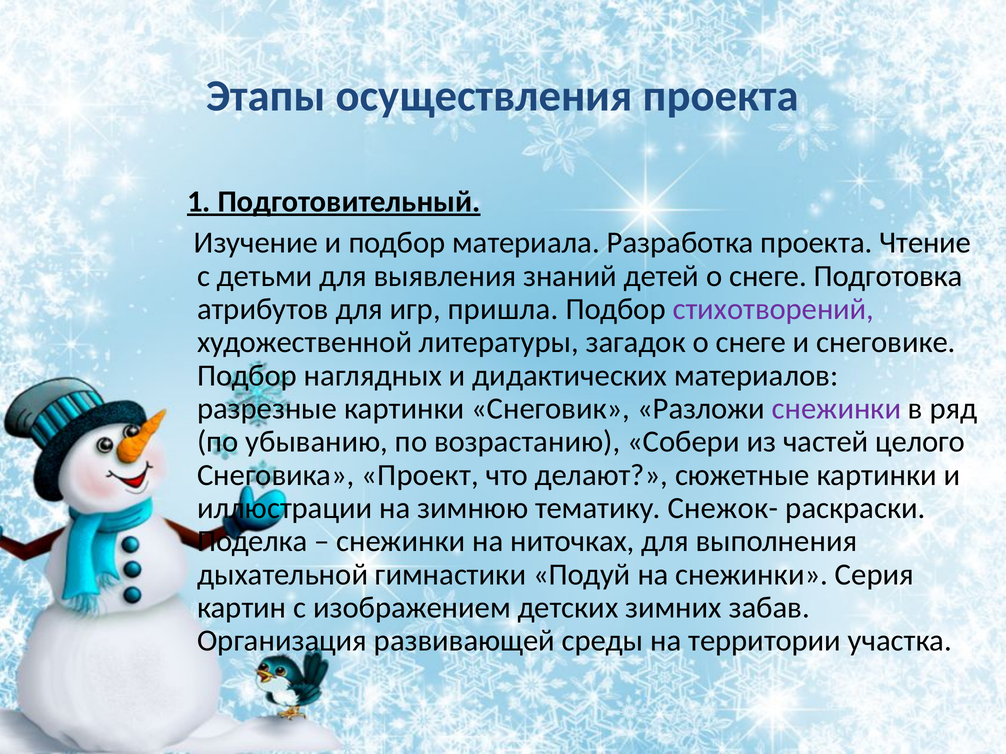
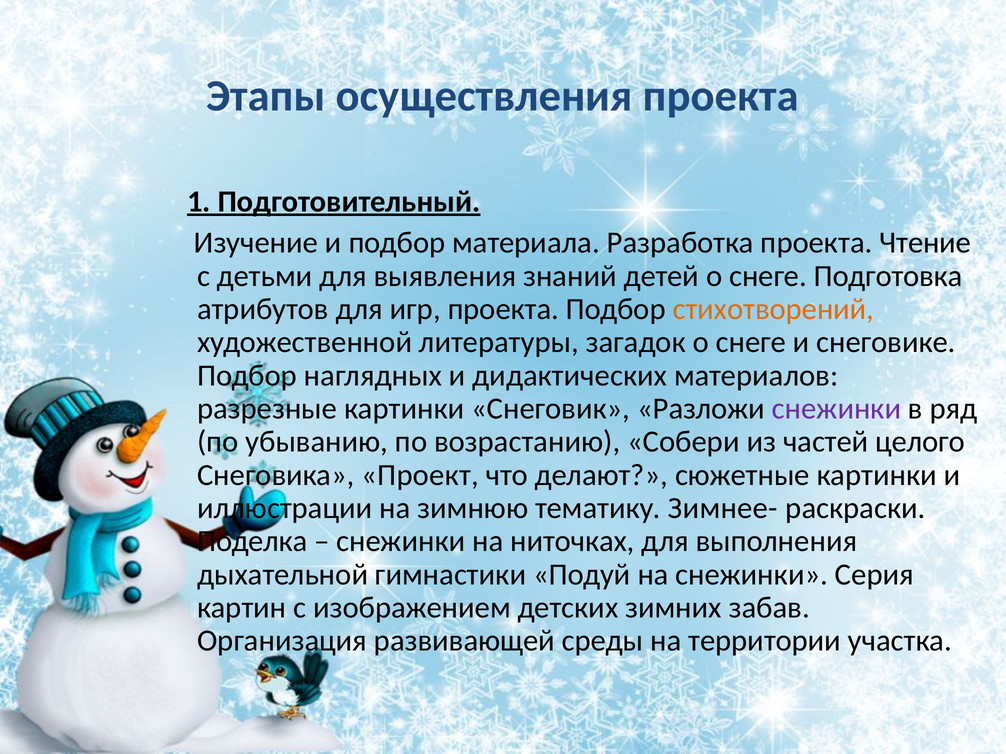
игр пришла: пришла -> проекта (503, 309)
стихотворений colour: purple -> orange (773, 309)
Снежок-: Снежок- -> Зимнее- (723, 508)
